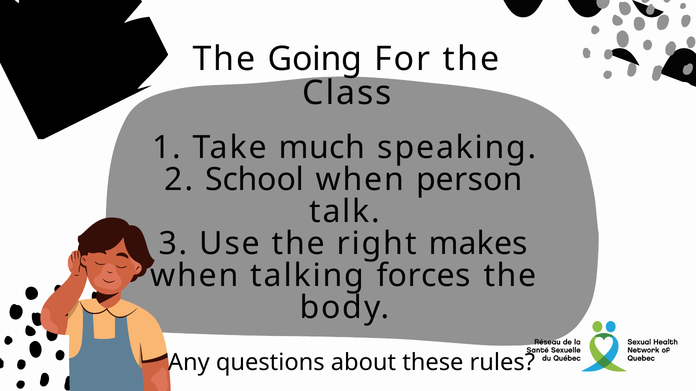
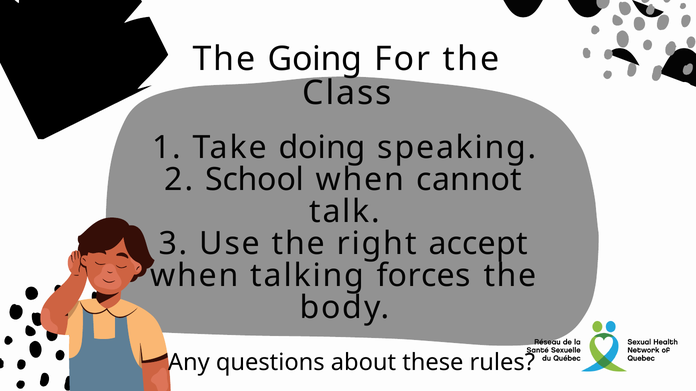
much: much -> doing (322, 148)
person: person -> cannot (469, 180)
makes: makes -> accept (478, 244)
